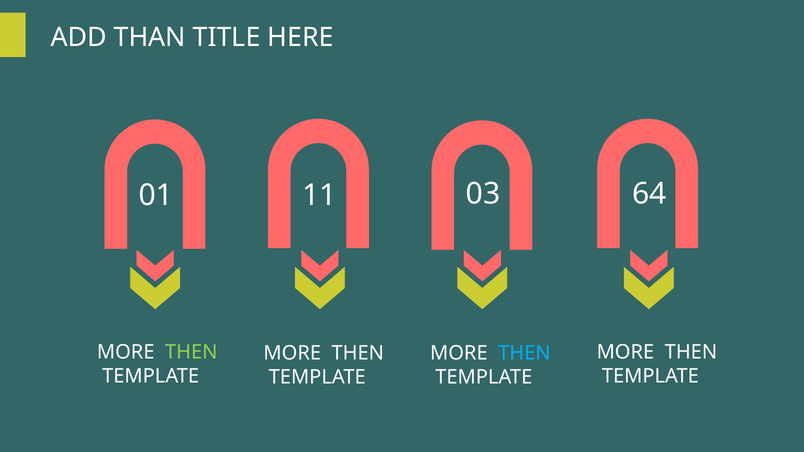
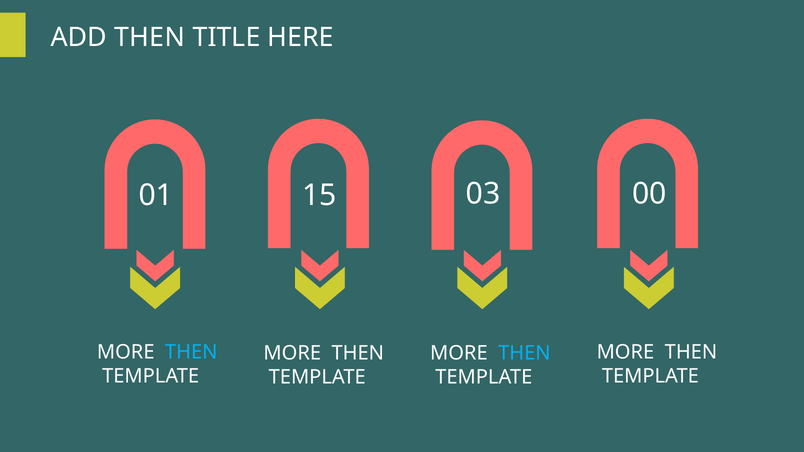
ADD THAN: THAN -> THEN (150, 37)
11: 11 -> 15 (319, 195)
64: 64 -> 00 (649, 194)
THEN colour: light green -> light blue (191, 352)
